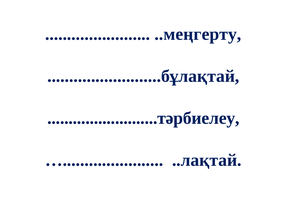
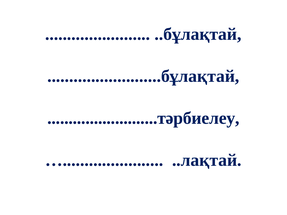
..меңгерту: ..меңгерту -> ..бұлақтай (198, 34)
